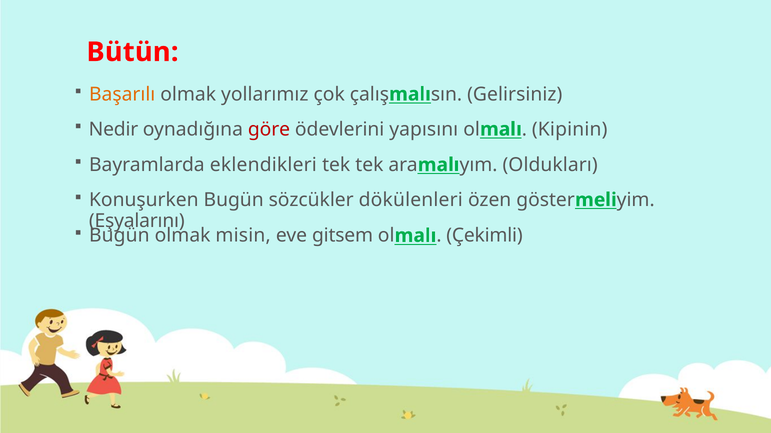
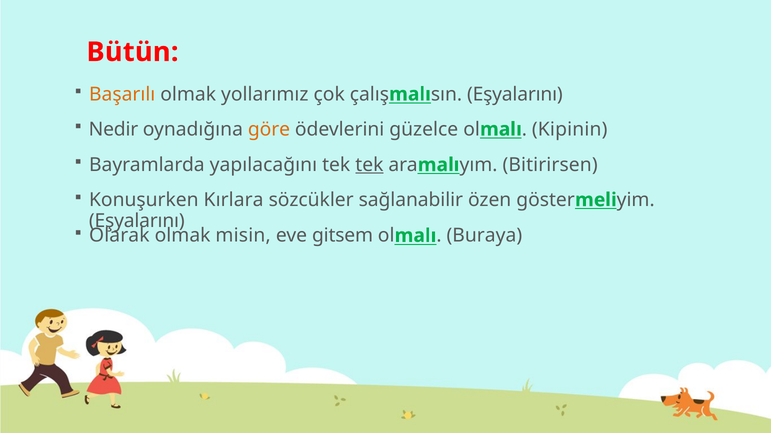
Gelirsiniz: Gelirsiniz -> Eşyalarını (515, 94)
göre colour: red -> orange (269, 129)
yapısını: yapısını -> güzelce (424, 129)
eklendikleri: eklendikleri -> yapılacağını (263, 165)
tek underline: none -> present (369, 165)
Oldukları: Oldukları -> Bitirirsen (550, 165)
Konuşurken Bugün: Bugün -> Kırlara (234, 200)
dökülenleri: dökülenleri -> sağlanabilir (411, 200)
Bugün: Bugün -> Olarak (119, 236)
Çekimli: Çekimli -> Buraya (484, 236)
